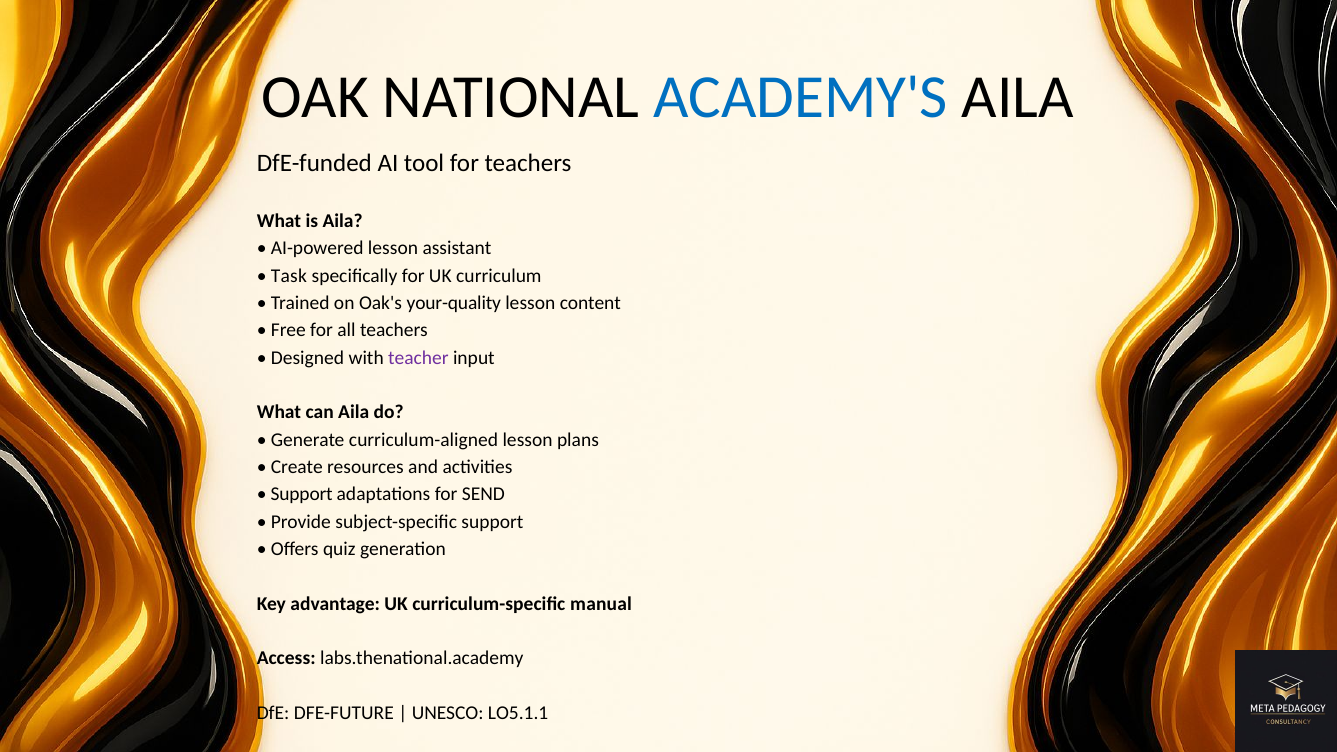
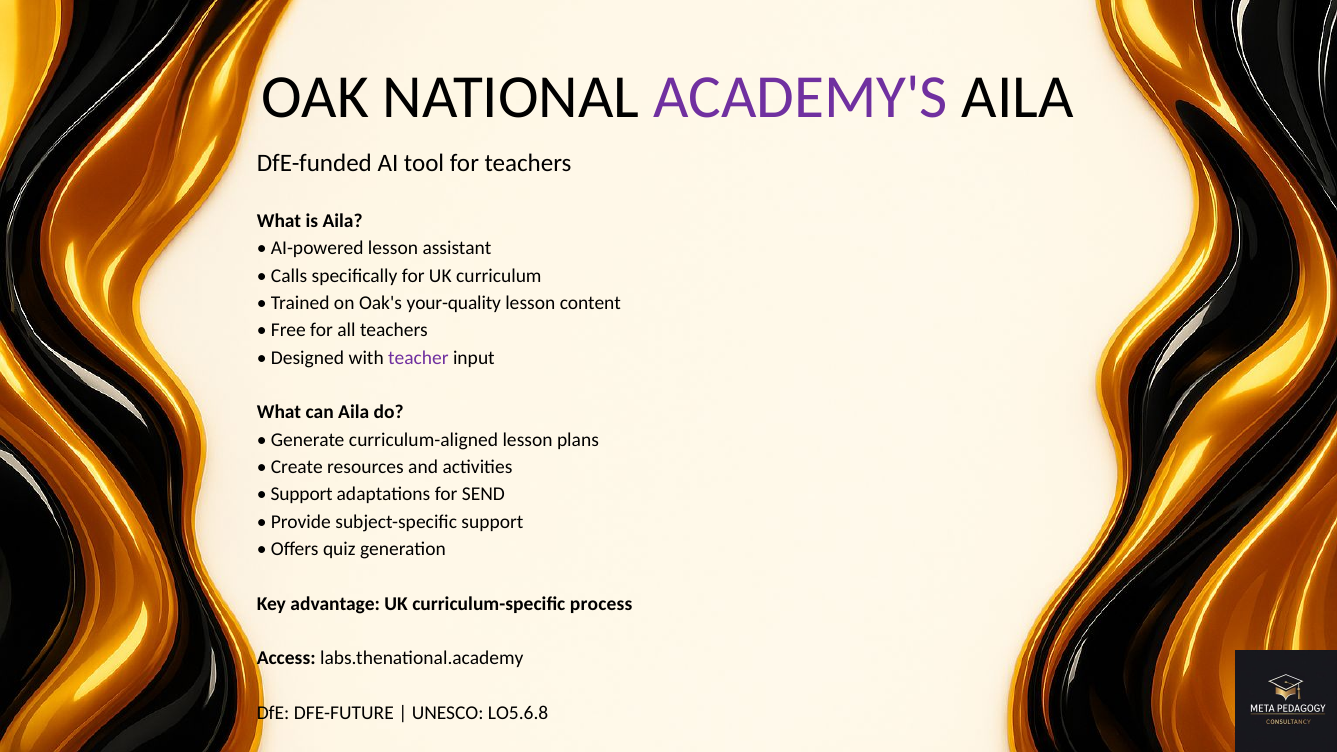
ACADEMY'S colour: blue -> purple (801, 97)
Task: Task -> Calls (289, 276)
manual: manual -> process (601, 604)
LO5.1.1: LO5.1.1 -> LO5.6.8 (518, 713)
